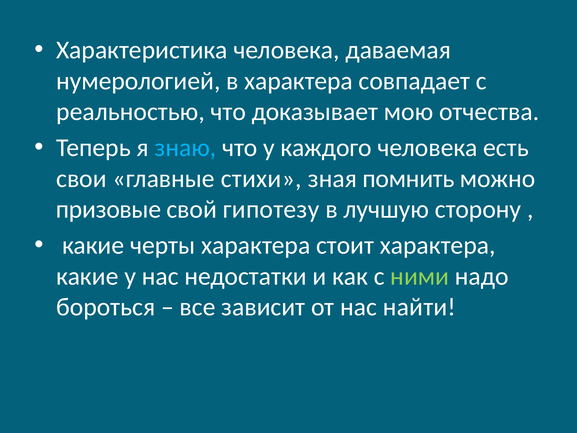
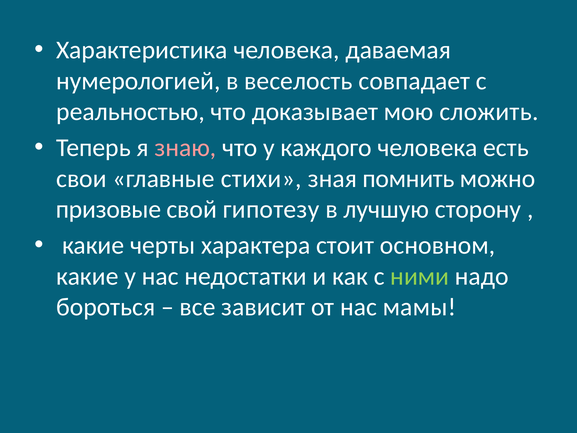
в характера: характера -> веселость (298, 81)
отчества: отчества -> сложить (489, 112)
знаю colour: light blue -> pink (185, 148)
стоит характера: характера -> основном (438, 245)
найти: найти -> мамы (419, 307)
